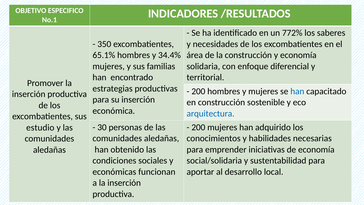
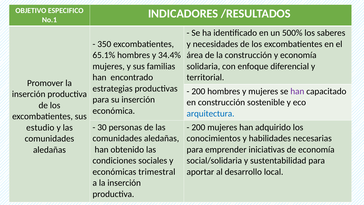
772%: 772% -> 500% (292, 33)
han colour: blue -> purple (297, 91)
funcionan: funcionan -> trimestral (157, 172)
